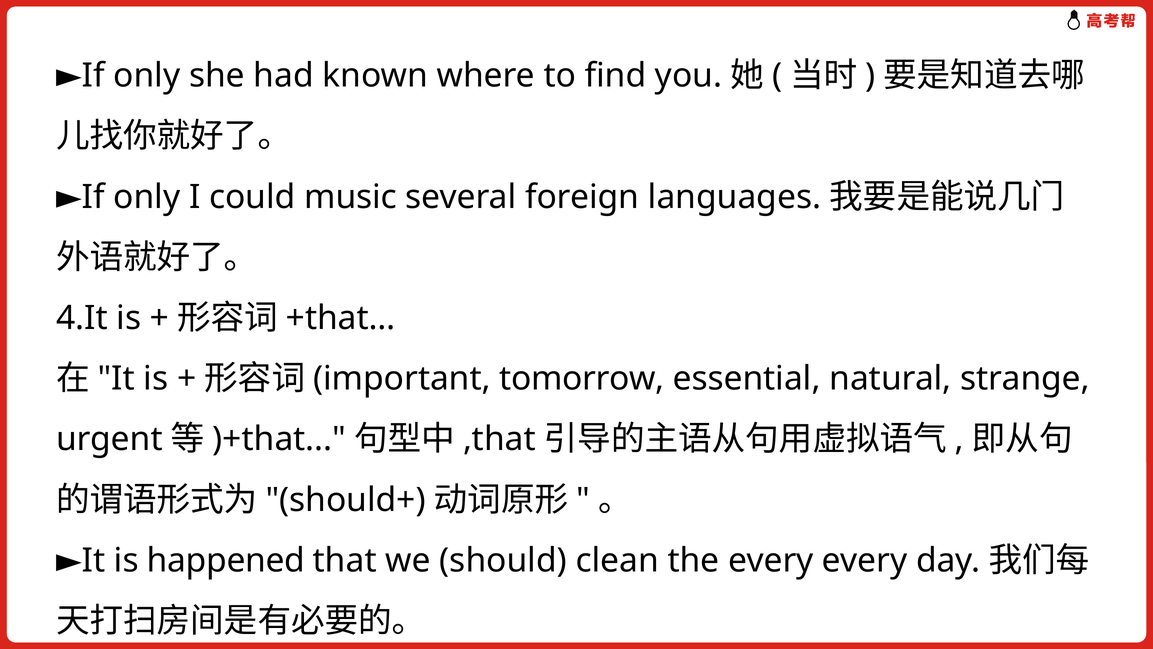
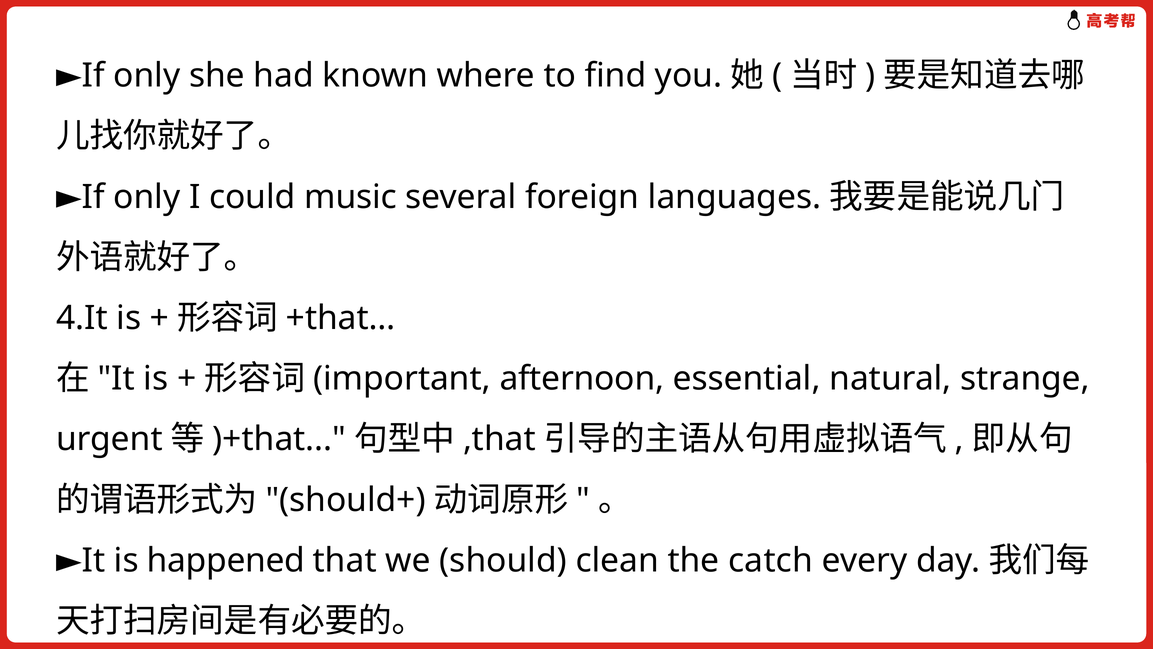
tomorrow: tomorrow -> afternoon (582, 378)
the every: every -> catch (771, 560)
